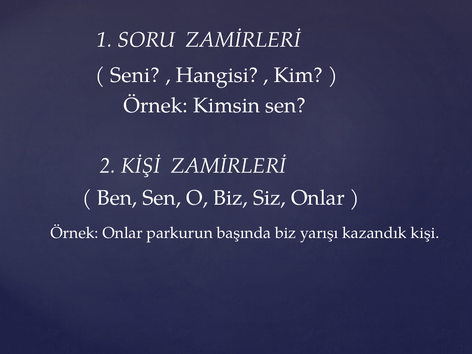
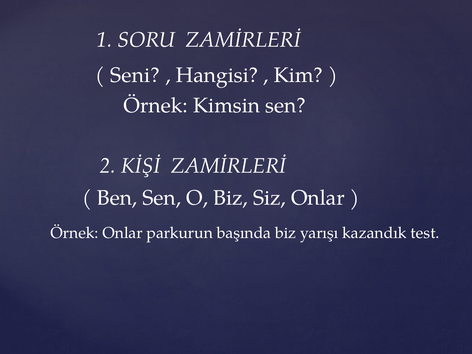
kişi: kişi -> test (425, 233)
